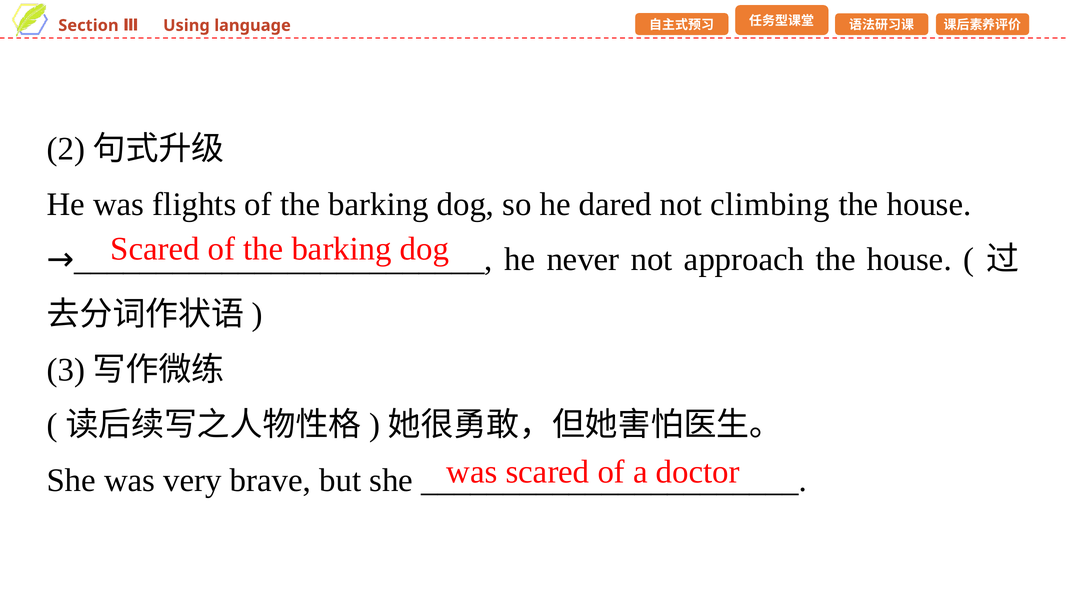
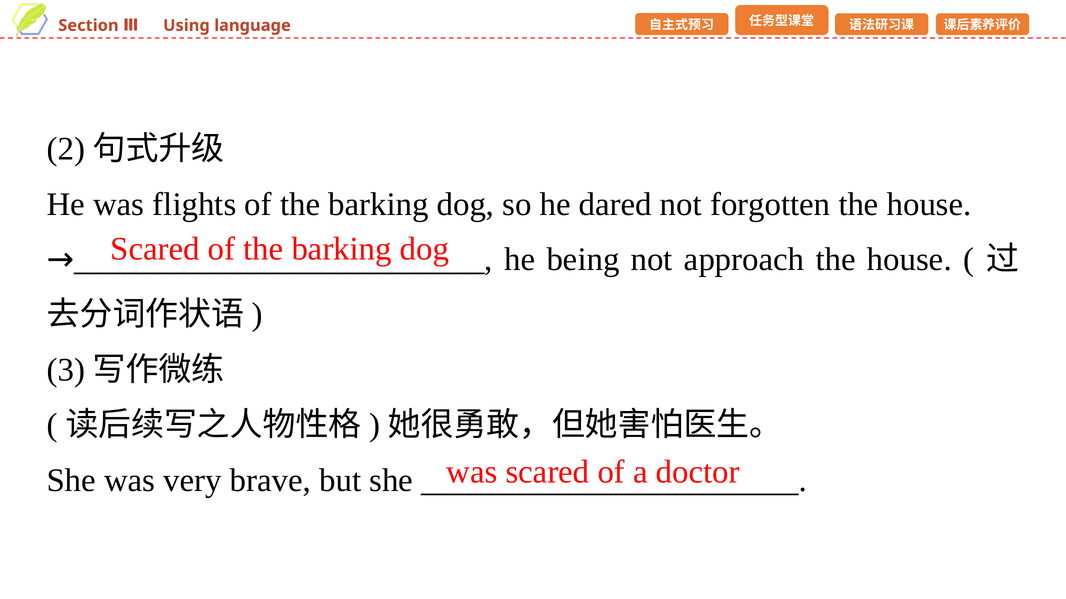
climbing: climbing -> forgotten (770, 204)
never: never -> being (583, 260)
